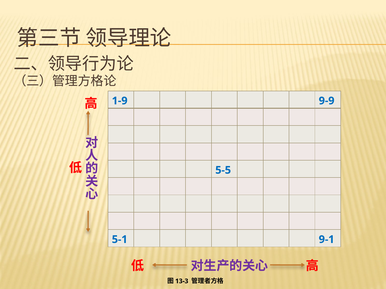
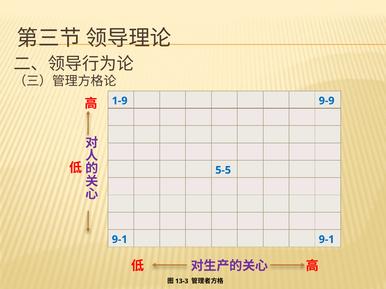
5-1: 5-1 -> 9-1 (120, 240)
